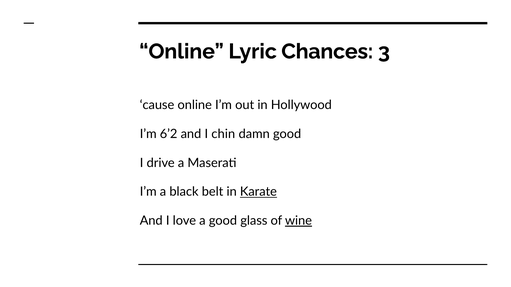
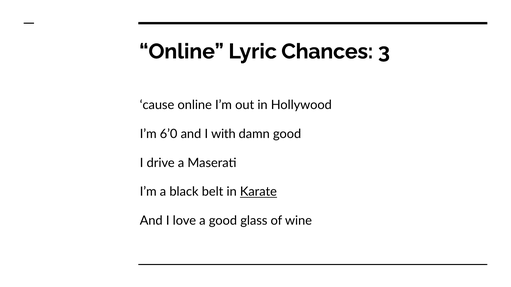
6’2: 6’2 -> 6’0 (169, 134)
chin: chin -> with (223, 134)
wine underline: present -> none (299, 221)
